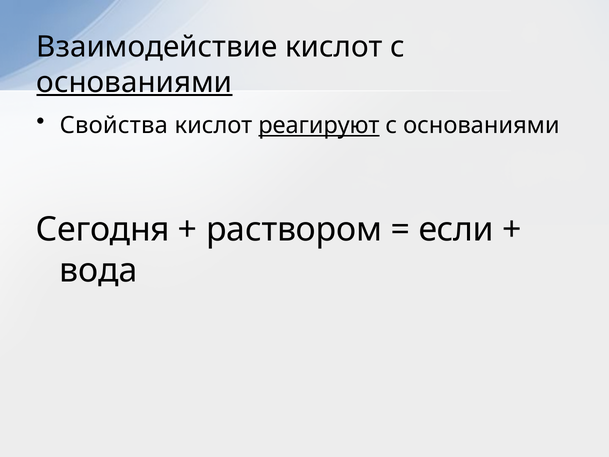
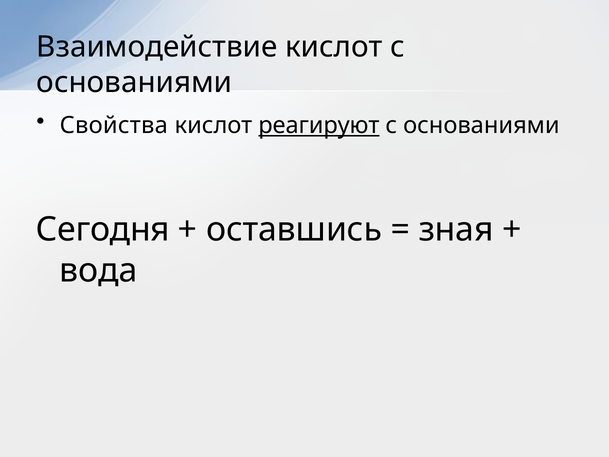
основаниями underline: present -> none (134, 82)
раствором: раствором -> оставшись (294, 230)
если: если -> зная (456, 230)
